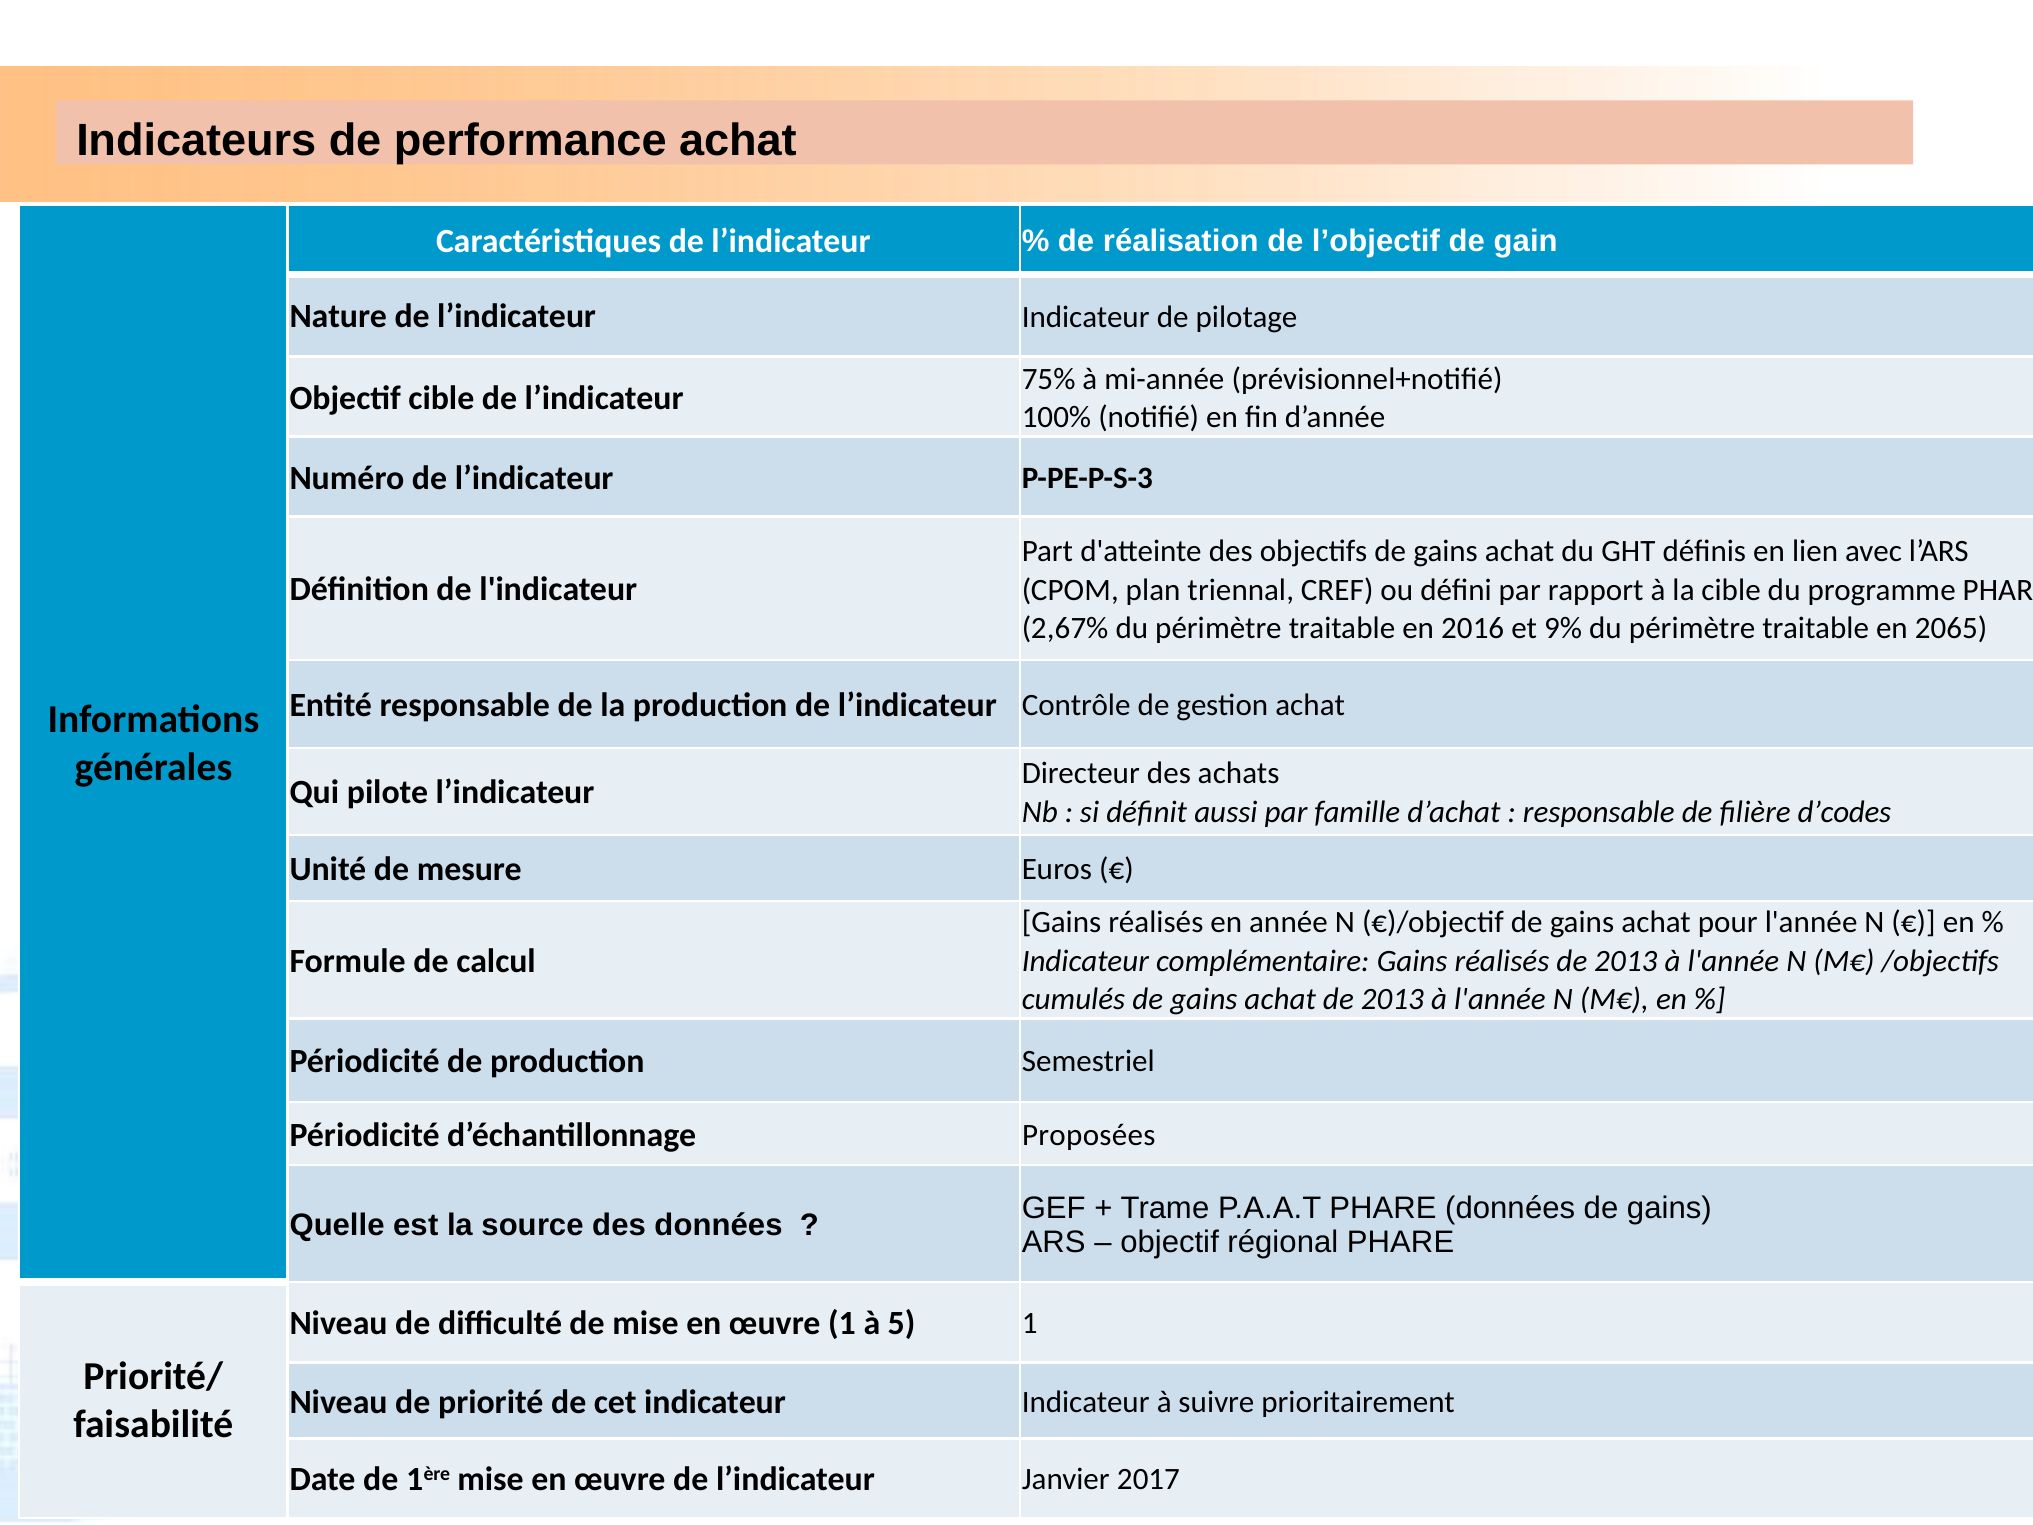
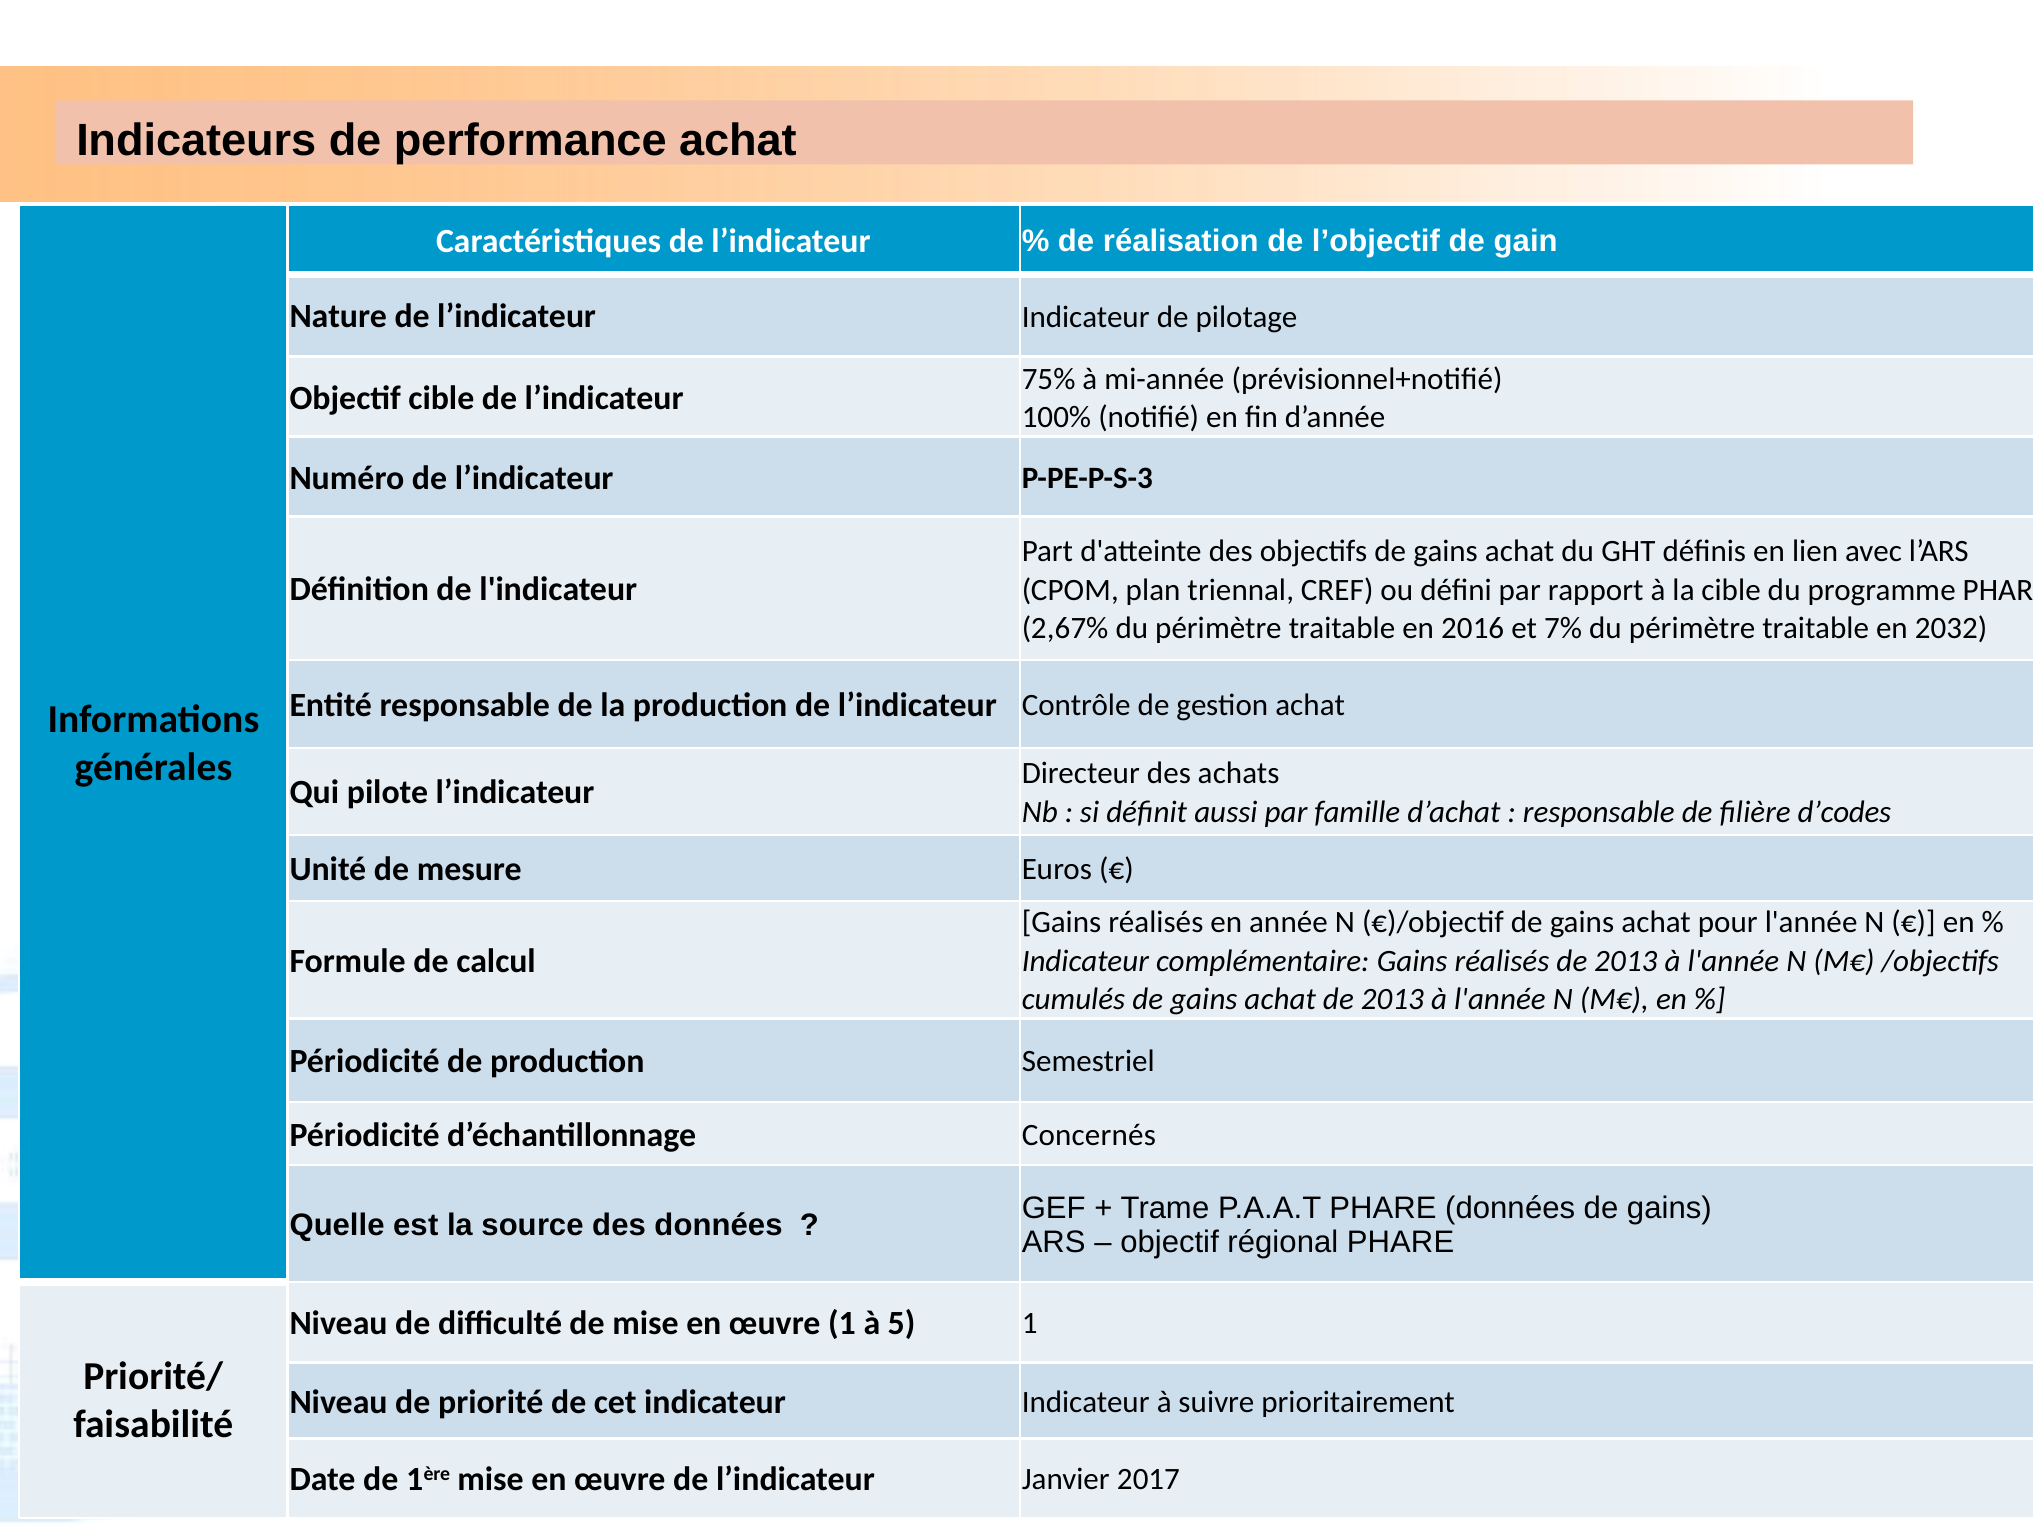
9%: 9% -> 7% (1563, 628)
2065: 2065 -> 2032 (1951, 628)
Proposées: Proposées -> Concernés (1089, 1135)
